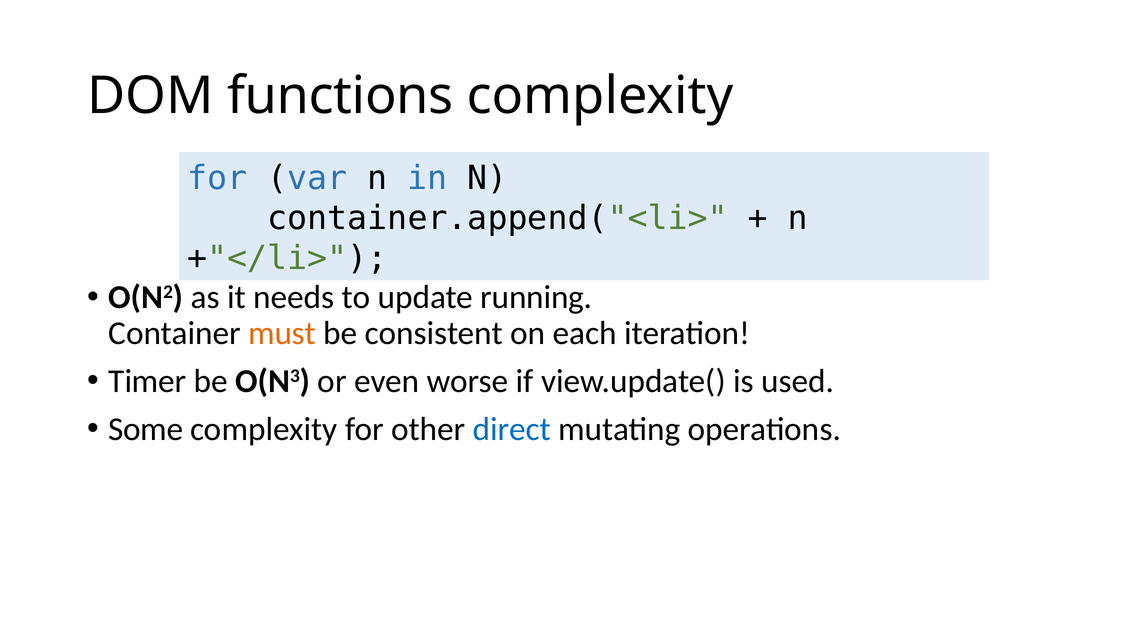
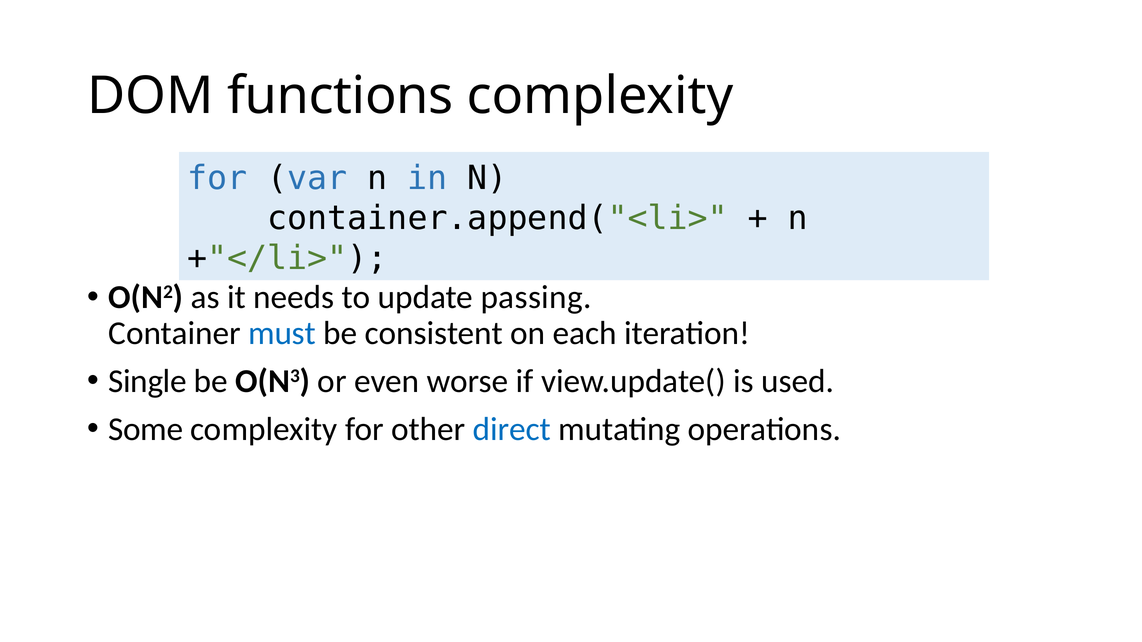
running: running -> passing (536, 298)
must colour: orange -> blue (282, 334)
Timer: Timer -> Single (147, 381)
